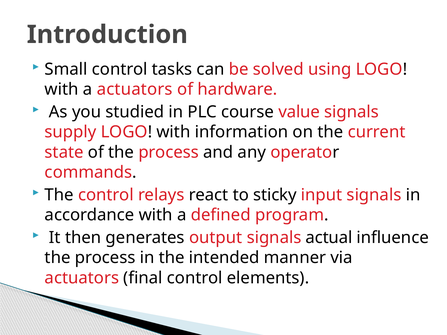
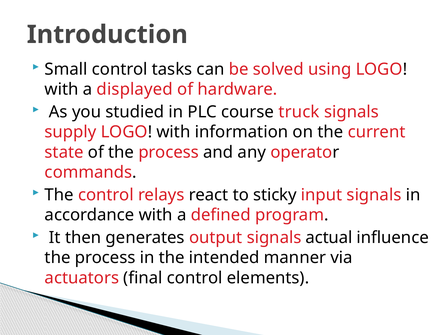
a actuators: actuators -> displayed (135, 89)
value: value -> truck (299, 112)
